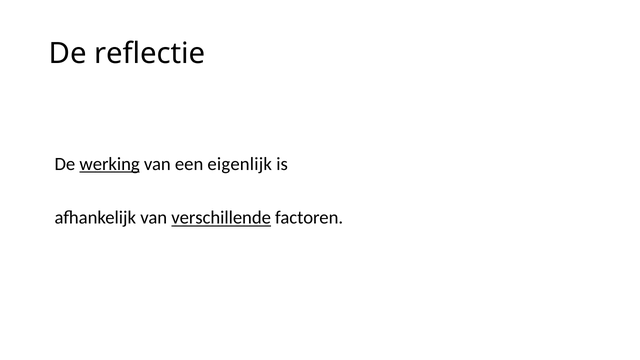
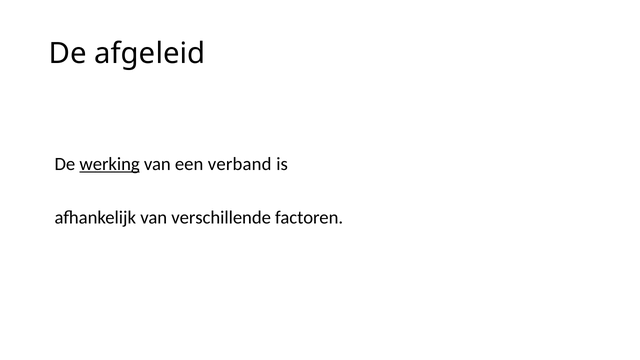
reflectie: reflectie -> afgeleid (150, 54)
eigenlijk: eigenlijk -> verband (240, 164)
verschillende underline: present -> none (221, 218)
